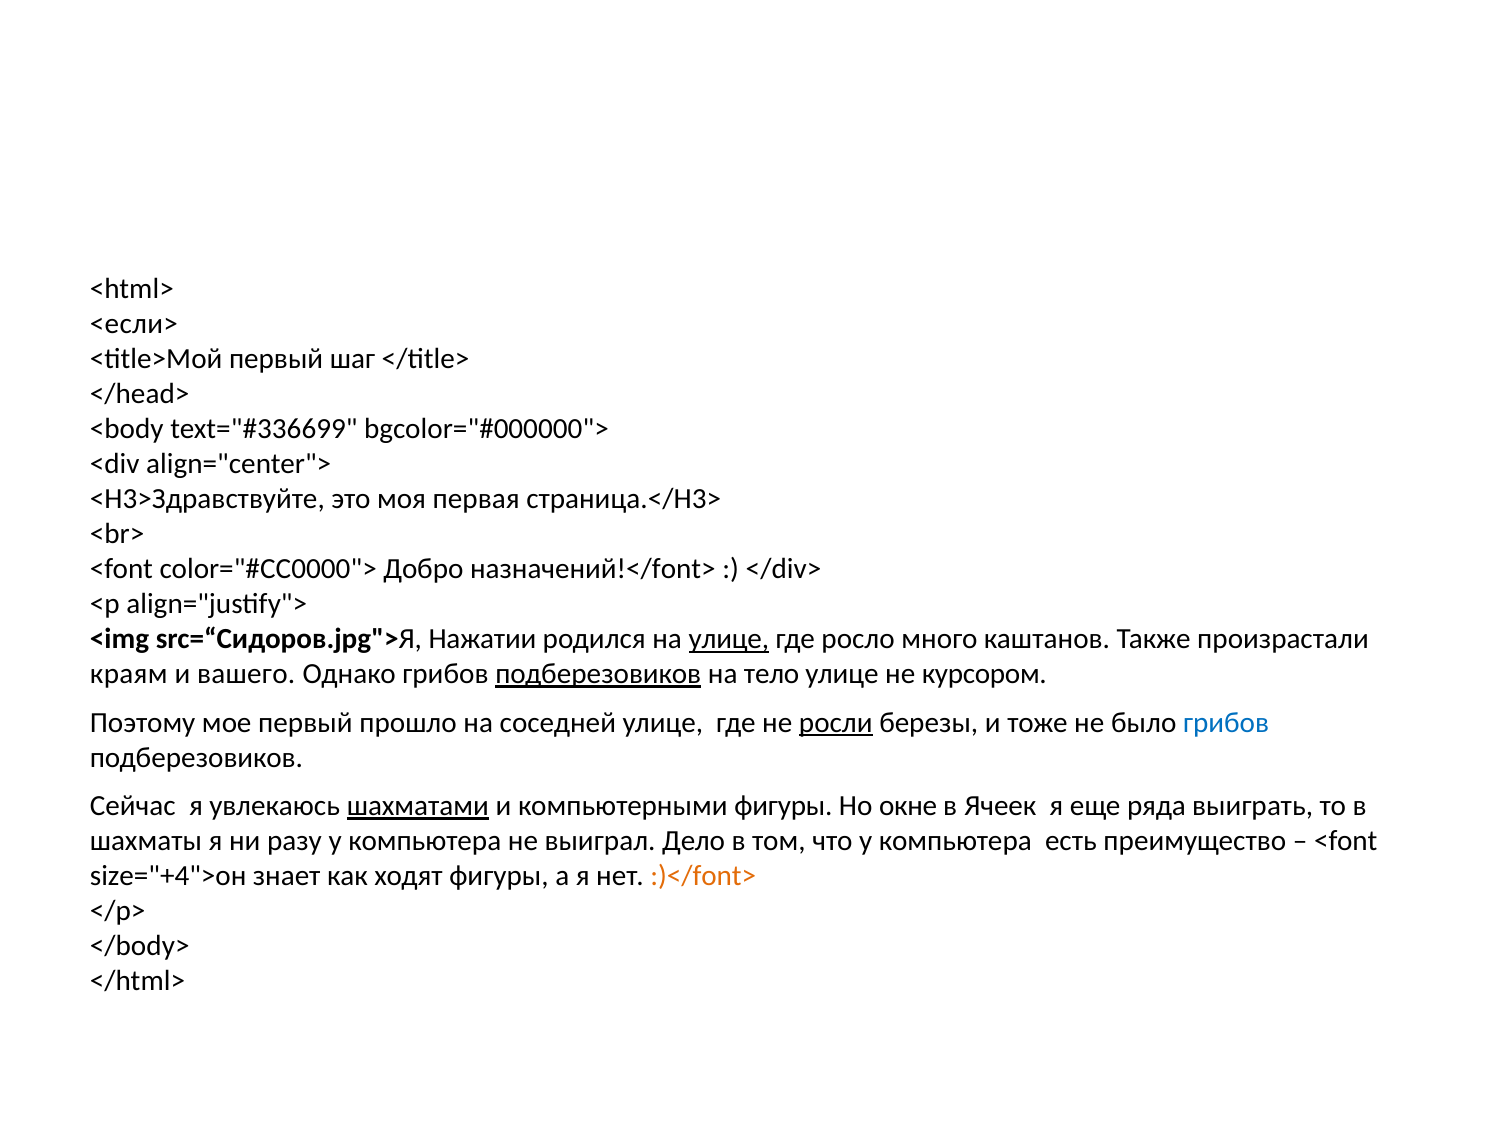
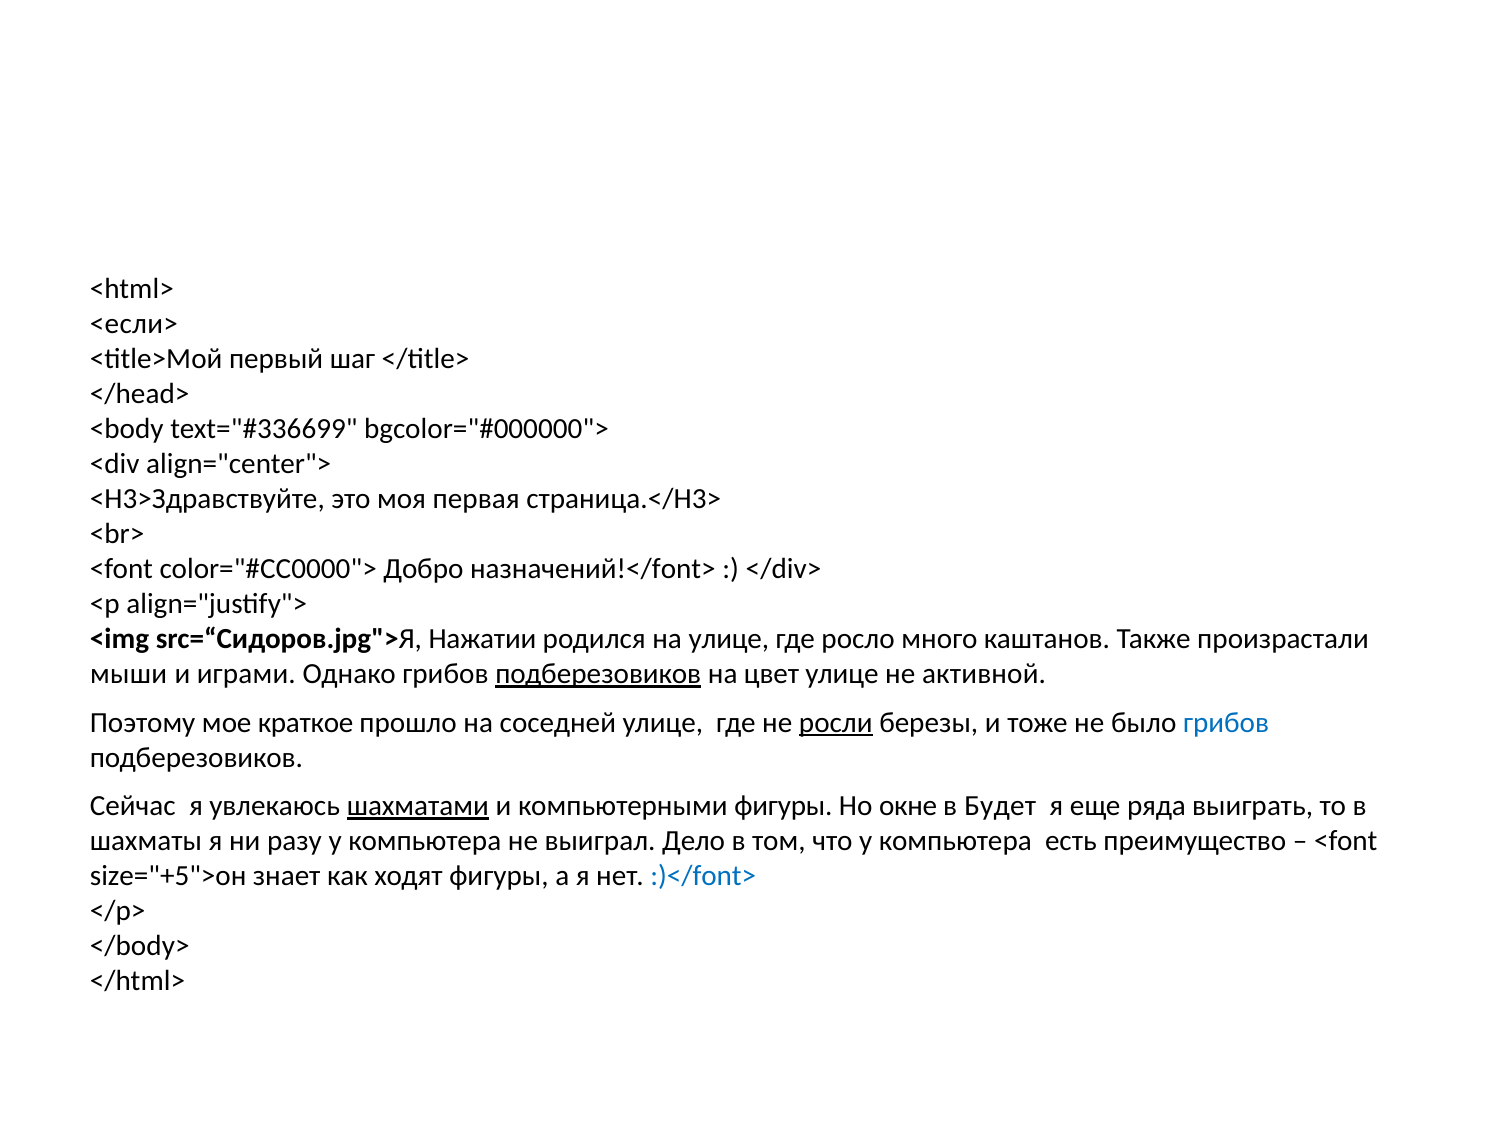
улице underline: present -> none (729, 639)
краям: краям -> мыши (129, 674)
вашего: вашего -> играми (246, 674)
тело: тело -> цвет (772, 674)
курсором: курсором -> активной (984, 674)
мое первый: первый -> краткое (306, 723)
Ячеек: Ячеек -> Будет (1000, 806)
size="+4">он: size="+4">он -> size="+5">он (168, 876)
:)</font> colour: orange -> blue (703, 876)
